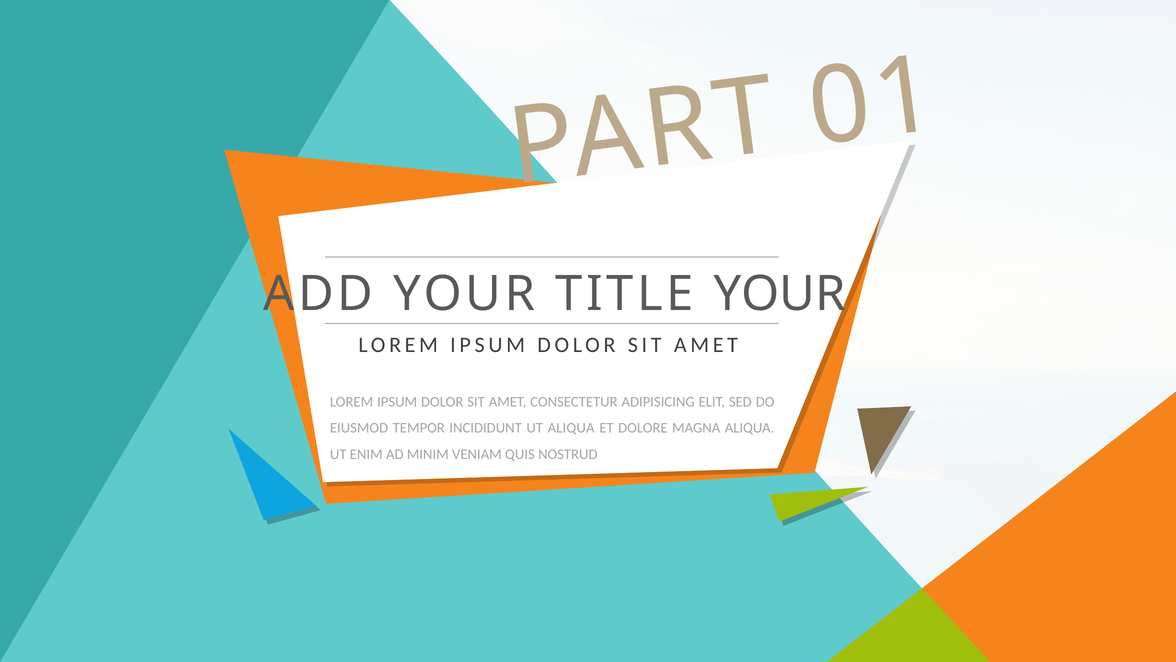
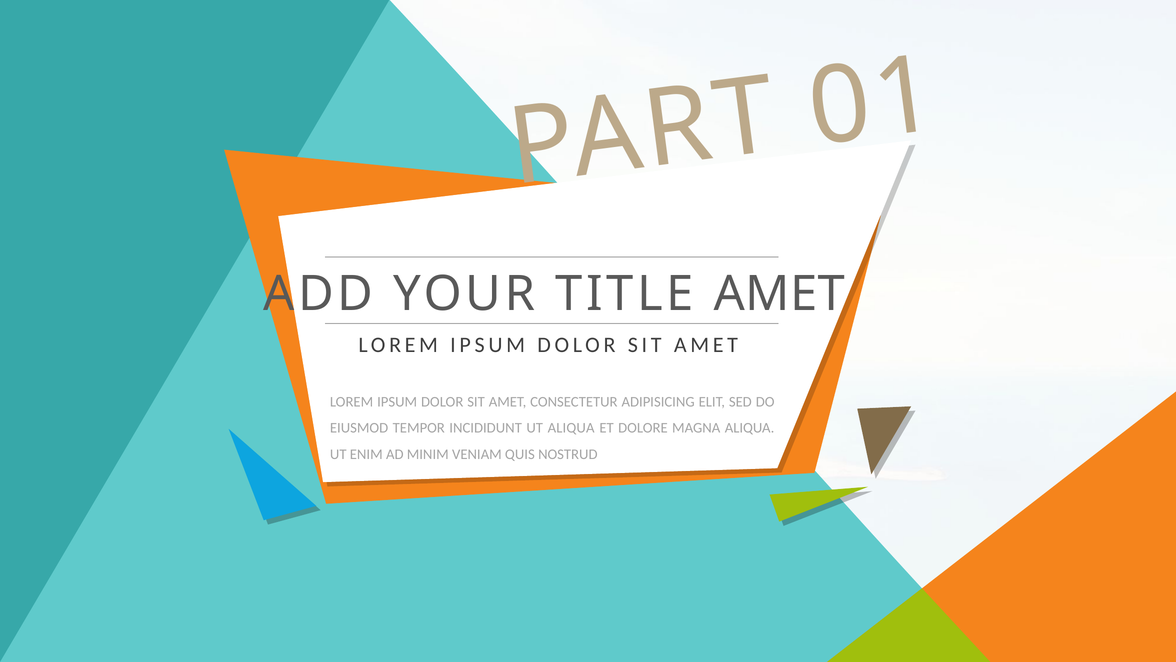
TITLE YOUR: YOUR -> AMET (779, 294)
